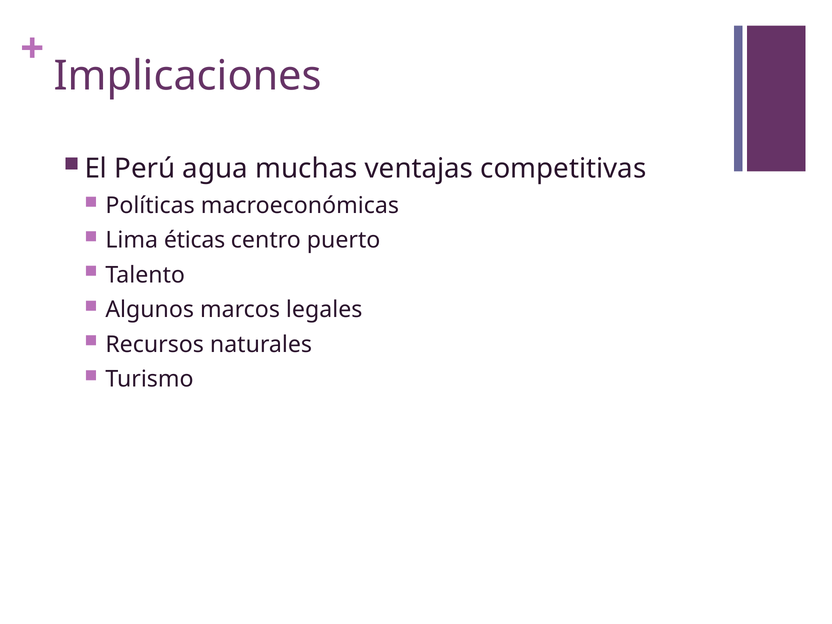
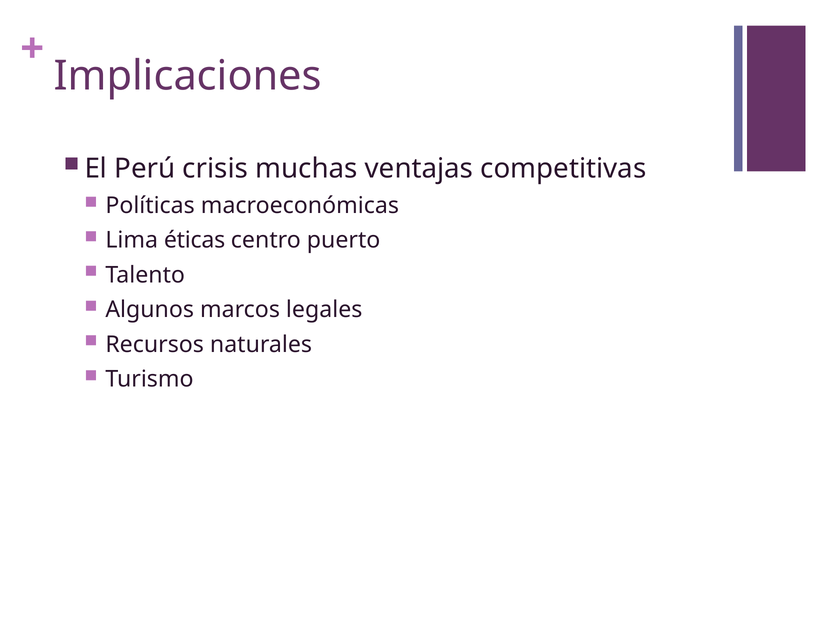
agua: agua -> crisis (215, 168)
